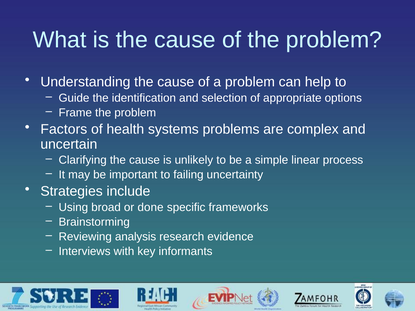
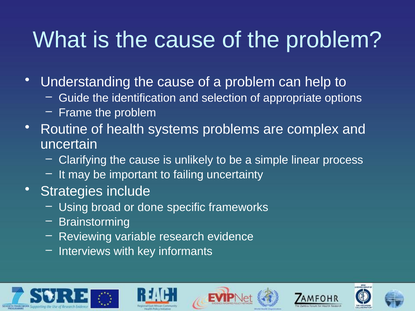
Factors: Factors -> Routine (64, 129)
analysis: analysis -> variable (135, 237)
